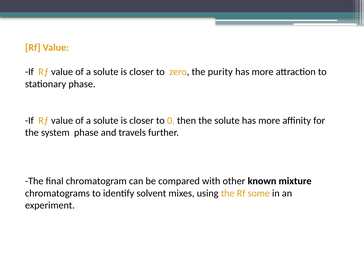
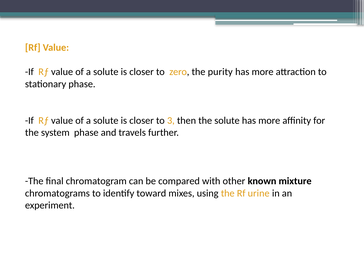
0: 0 -> 3 (171, 120)
solvent: solvent -> toward (151, 193)
some: some -> urine (259, 193)
